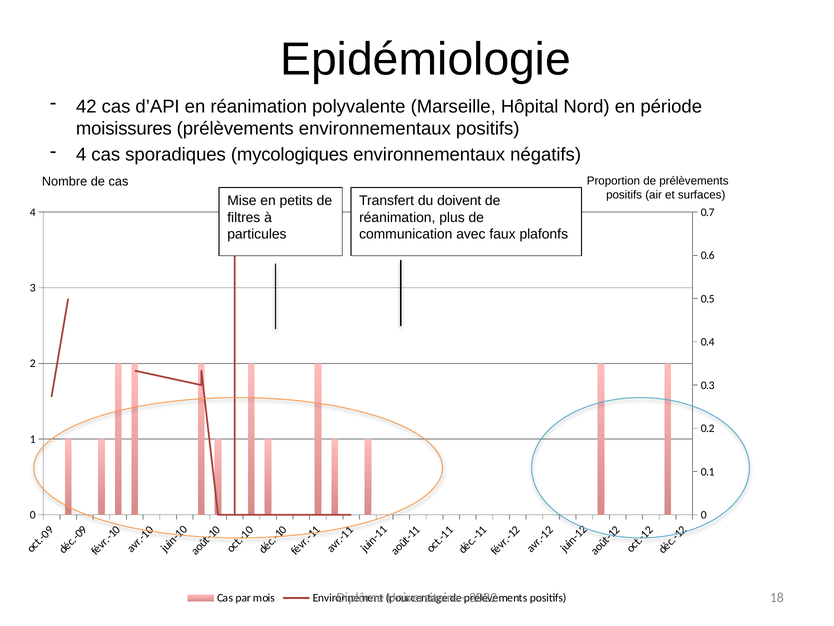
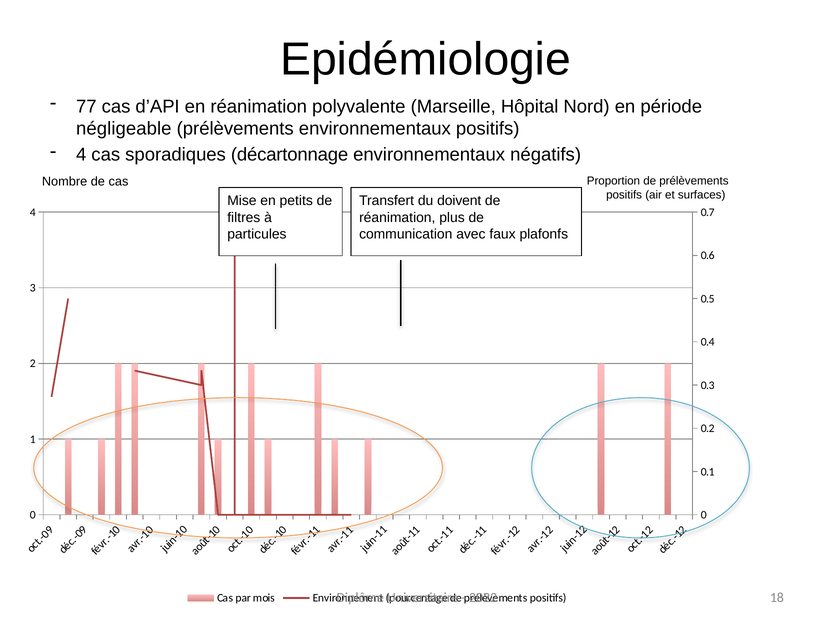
42: 42 -> 77 (86, 106)
moisissures: moisissures -> négligeable (124, 129)
mycologiques: mycologiques -> décartonnage (290, 154)
